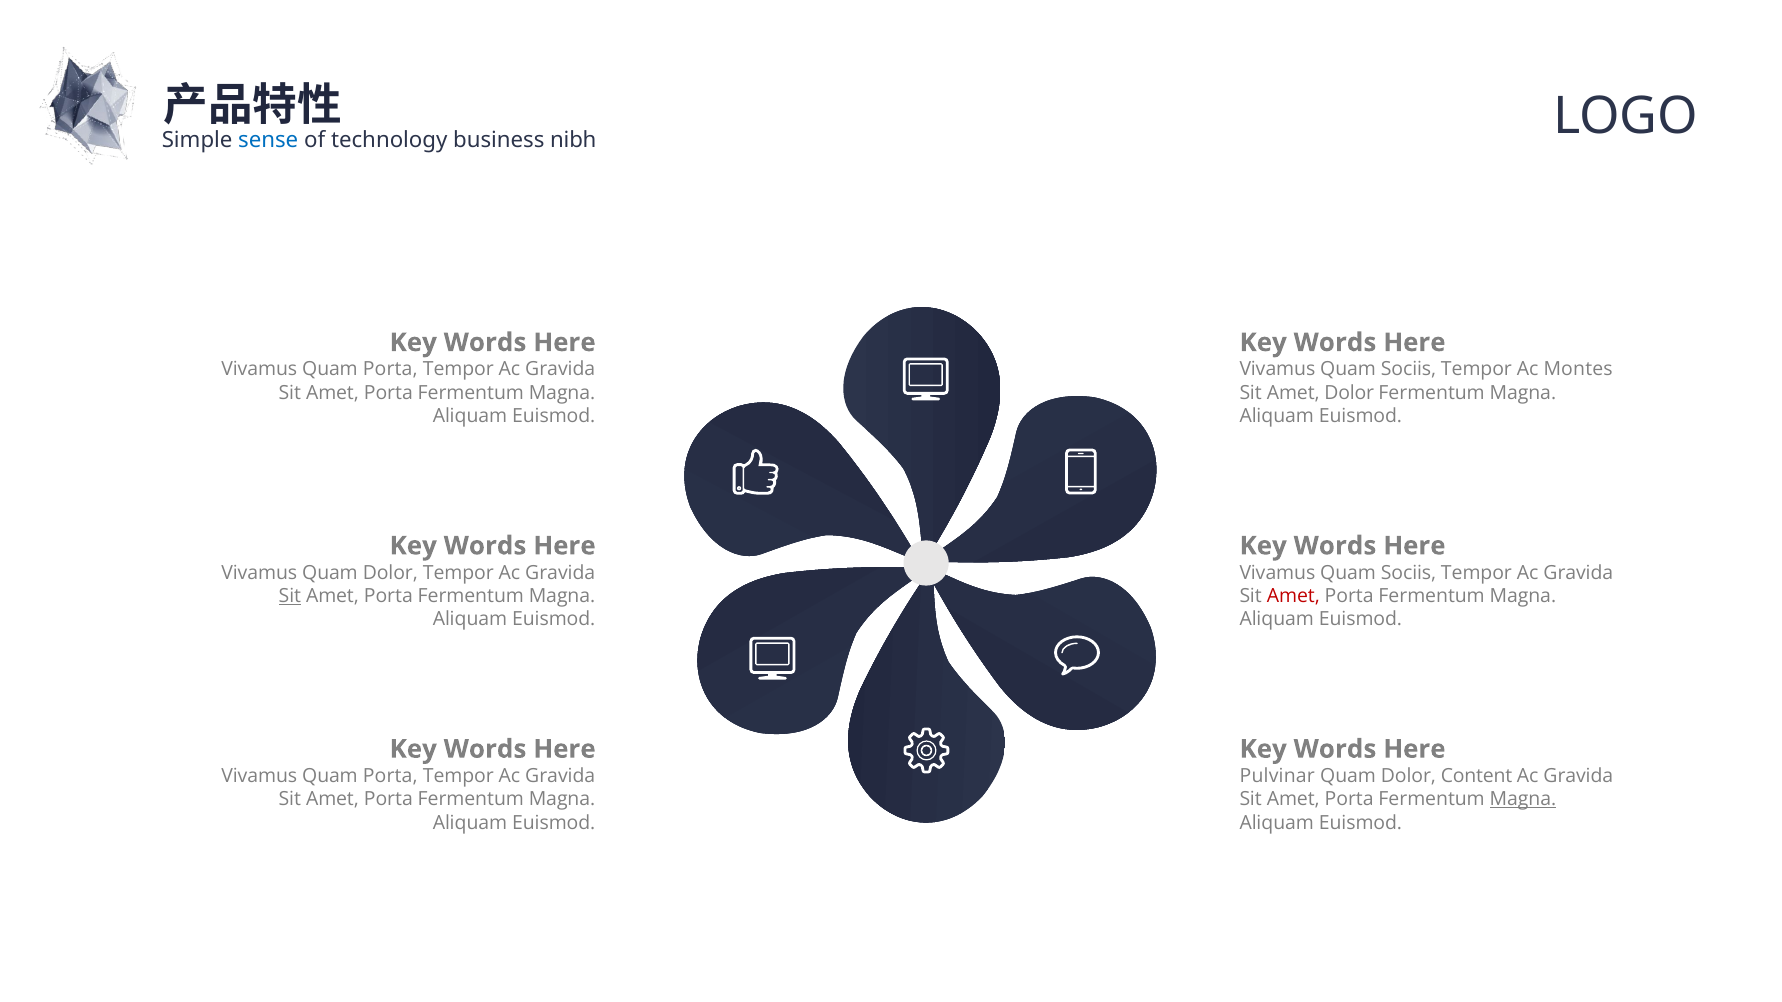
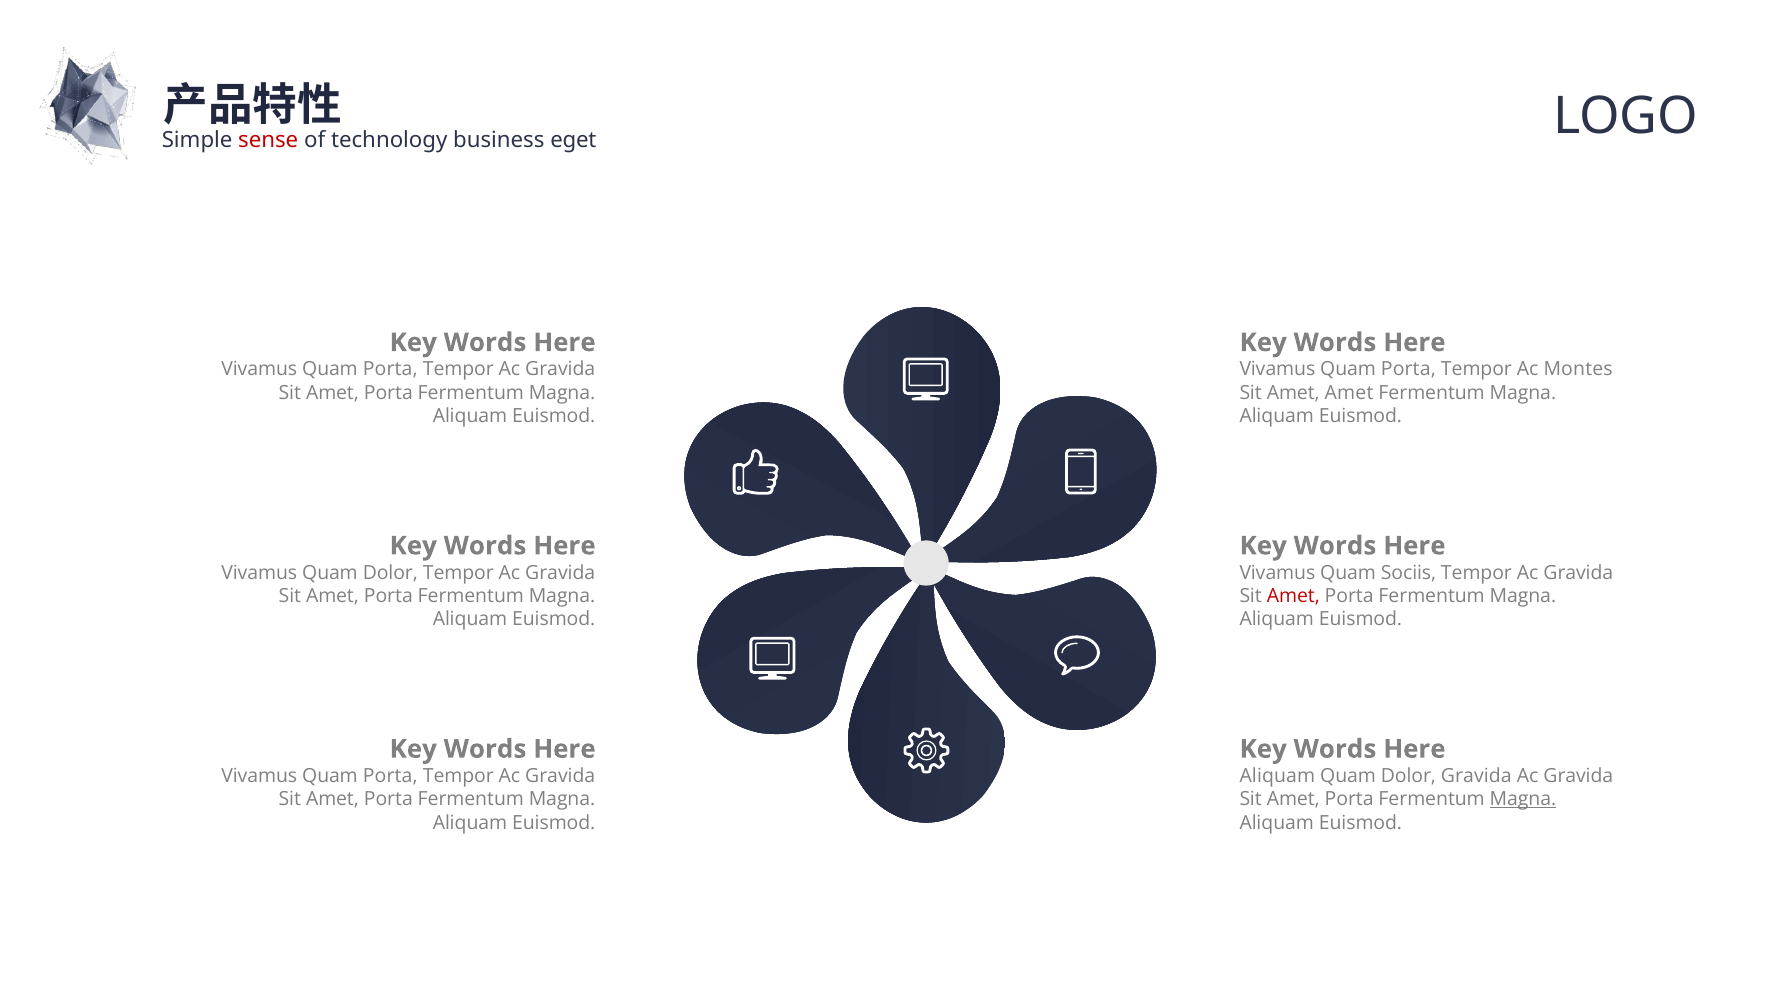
sense colour: blue -> red (268, 140)
nibh: nibh -> eget (573, 140)
Sociis: Sociis -> Porta (1408, 369)
Amet Dolor: Dolor -> Amet (1349, 393)
Sit underline: present -> none (290, 596)
Pulvinar: Pulvinar -> Aliquam (1277, 776)
Dolor Content: Content -> Gravida (1476, 776)
